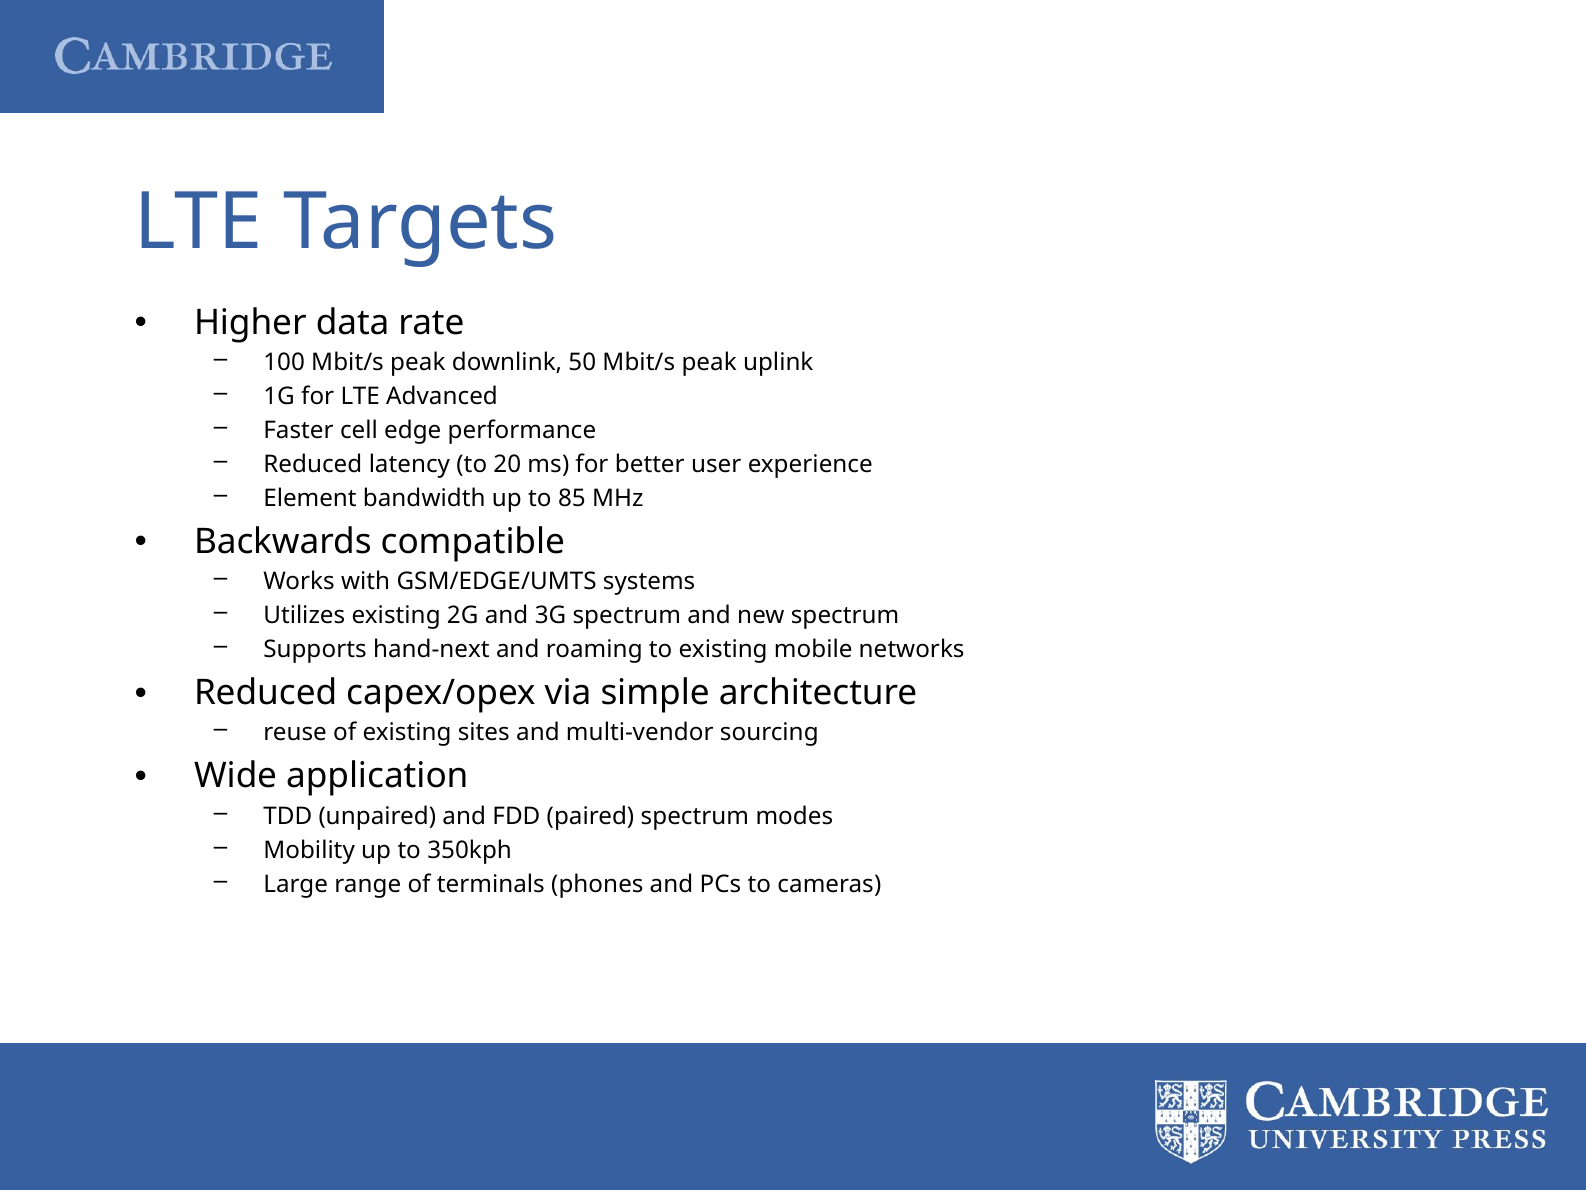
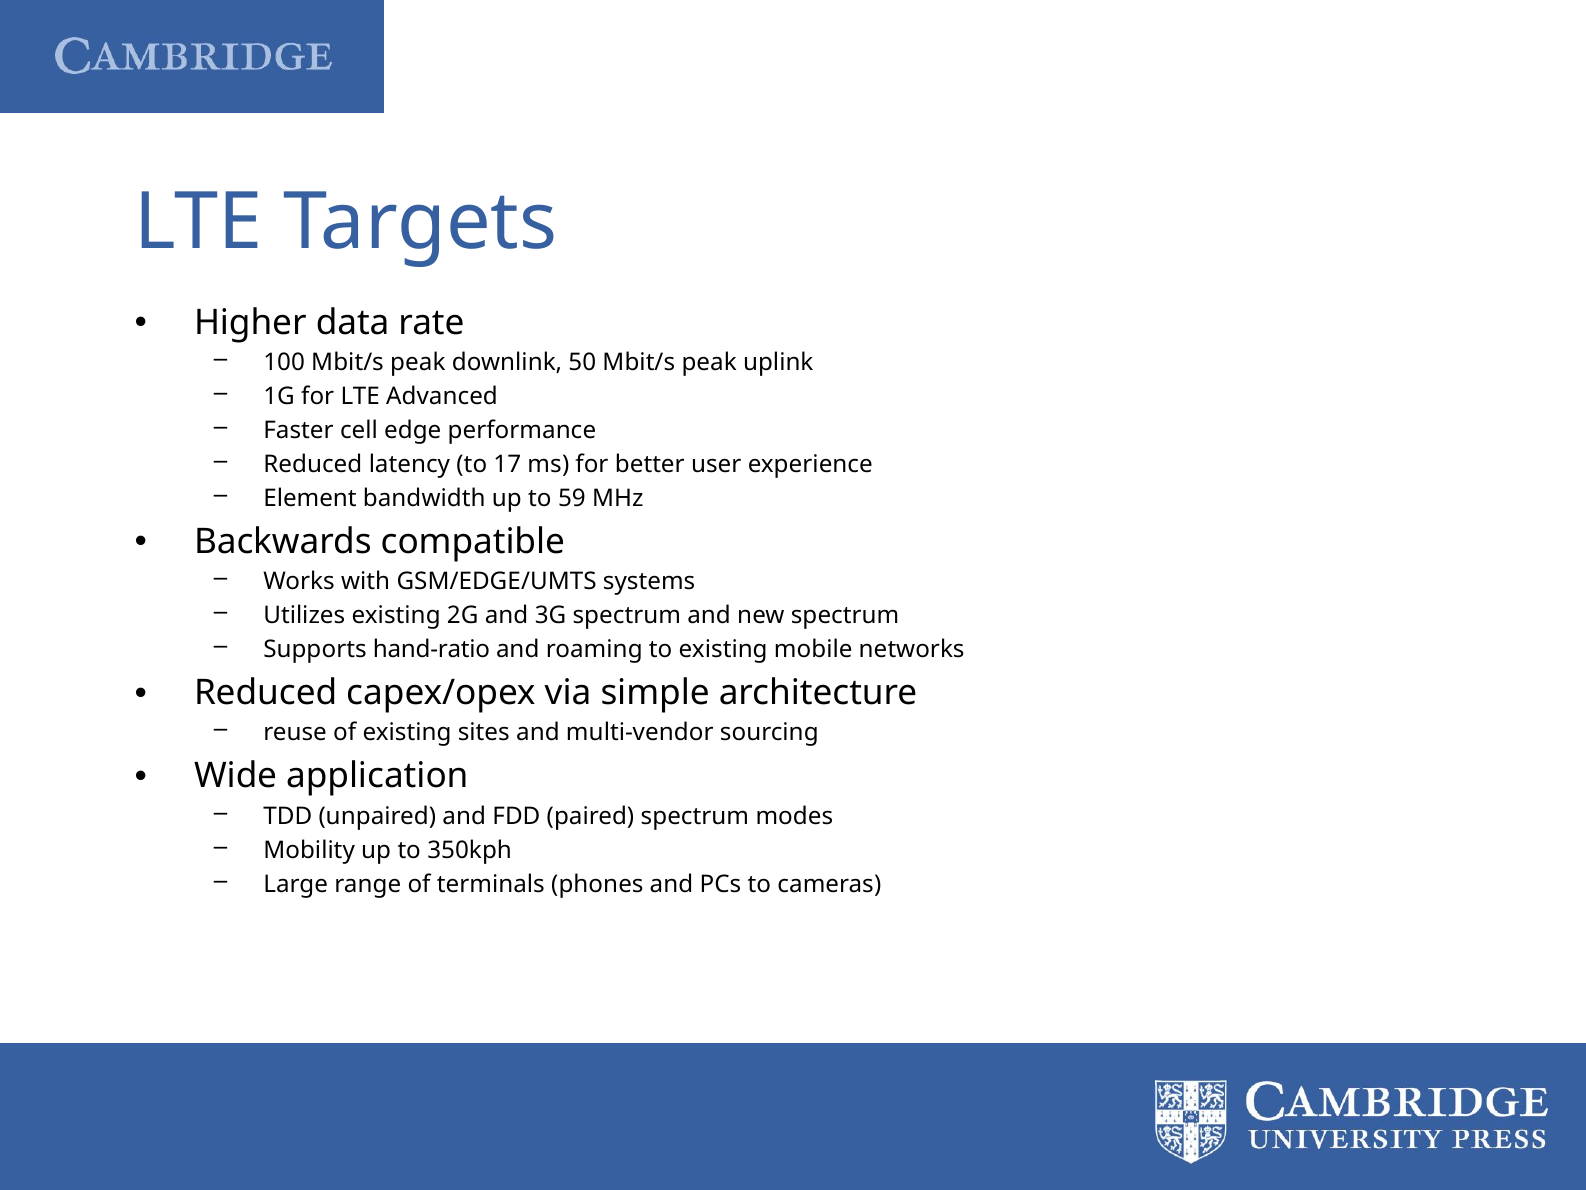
20: 20 -> 17 (507, 464)
85: 85 -> 59 (572, 498)
hand-next: hand-next -> hand-ratio (431, 649)
